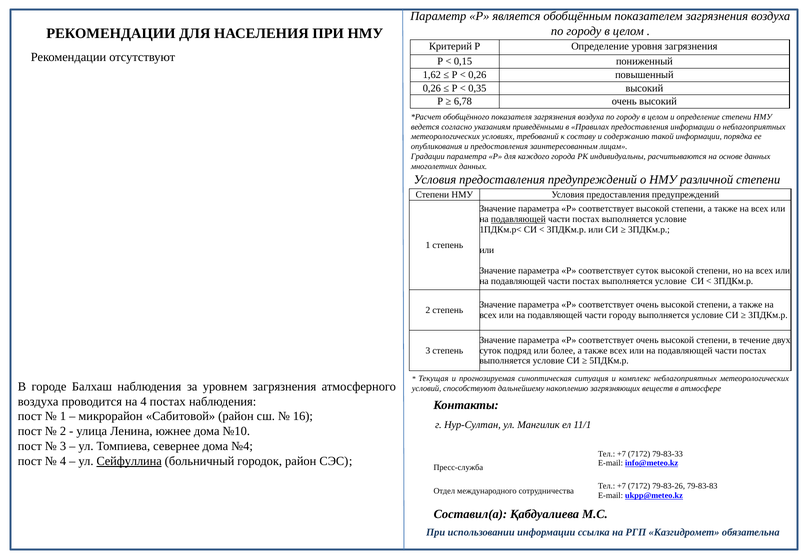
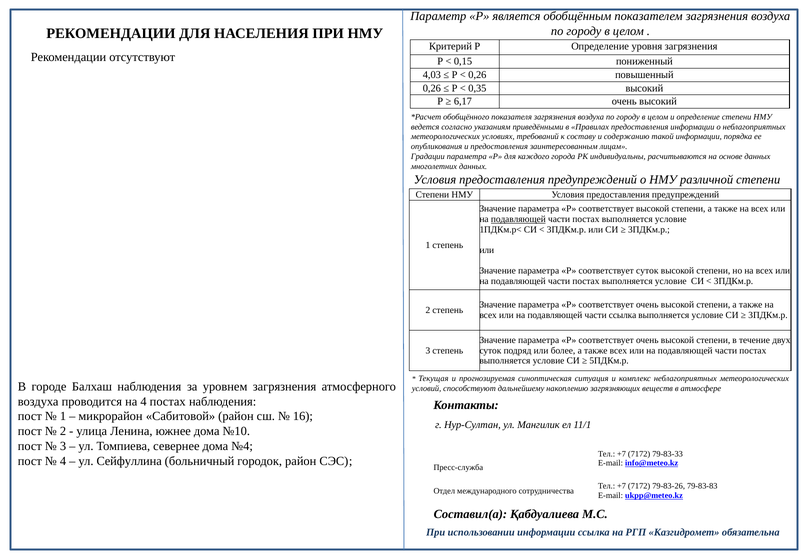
1,62: 1,62 -> 4,03 (432, 75)
6,78: 6,78 -> 6,17 (463, 102)
части городу: городу -> ссылка (623, 315)
Сейфуллина underline: present -> none (129, 461)
